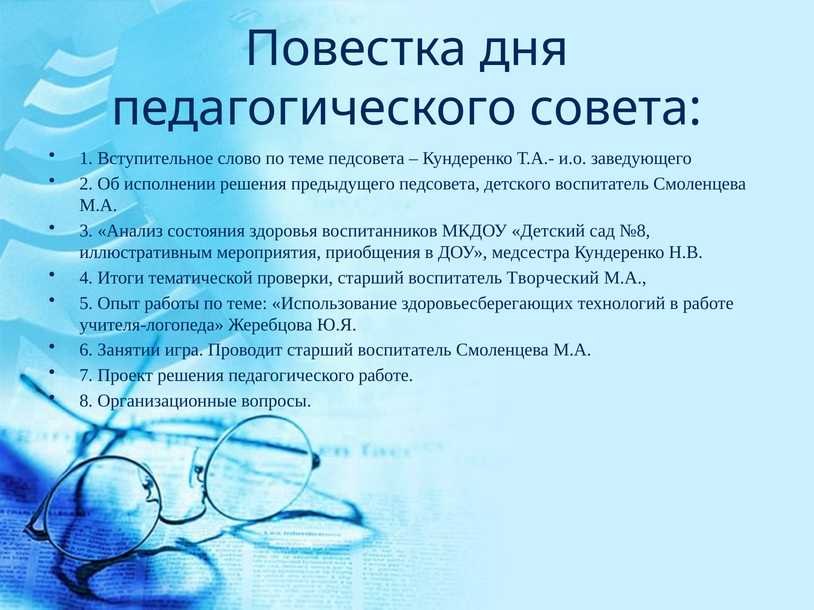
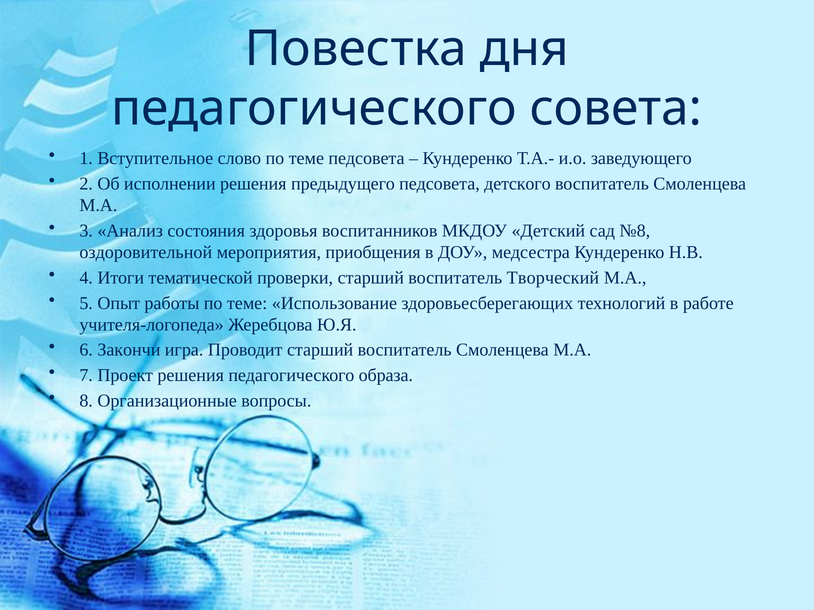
иллюстративным: иллюстративным -> оздоровительной (146, 253)
Занятии: Занятии -> Закончи (129, 350)
педагогического работе: работе -> образа (386, 376)
